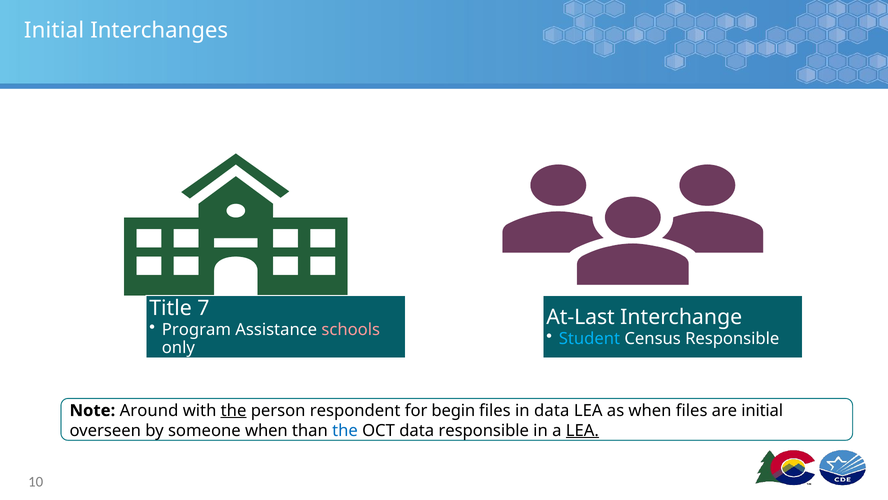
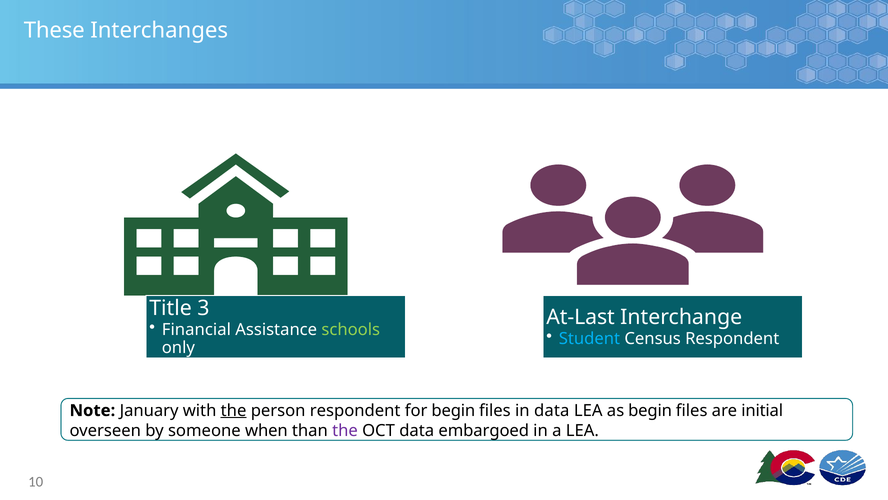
Initial: Initial -> These (54, 30)
7: 7 -> 3 (203, 308)
Program: Program -> Financial (196, 330)
schools colour: pink -> light green (351, 330)
Census Responsible: Responsible -> Respondent (732, 339)
Around: Around -> January (149, 410)
as when: when -> begin (650, 410)
the colour: blue -> purple (345, 430)
data responsible: responsible -> embargoed (484, 430)
LEA underline: present -> none (582, 430)
